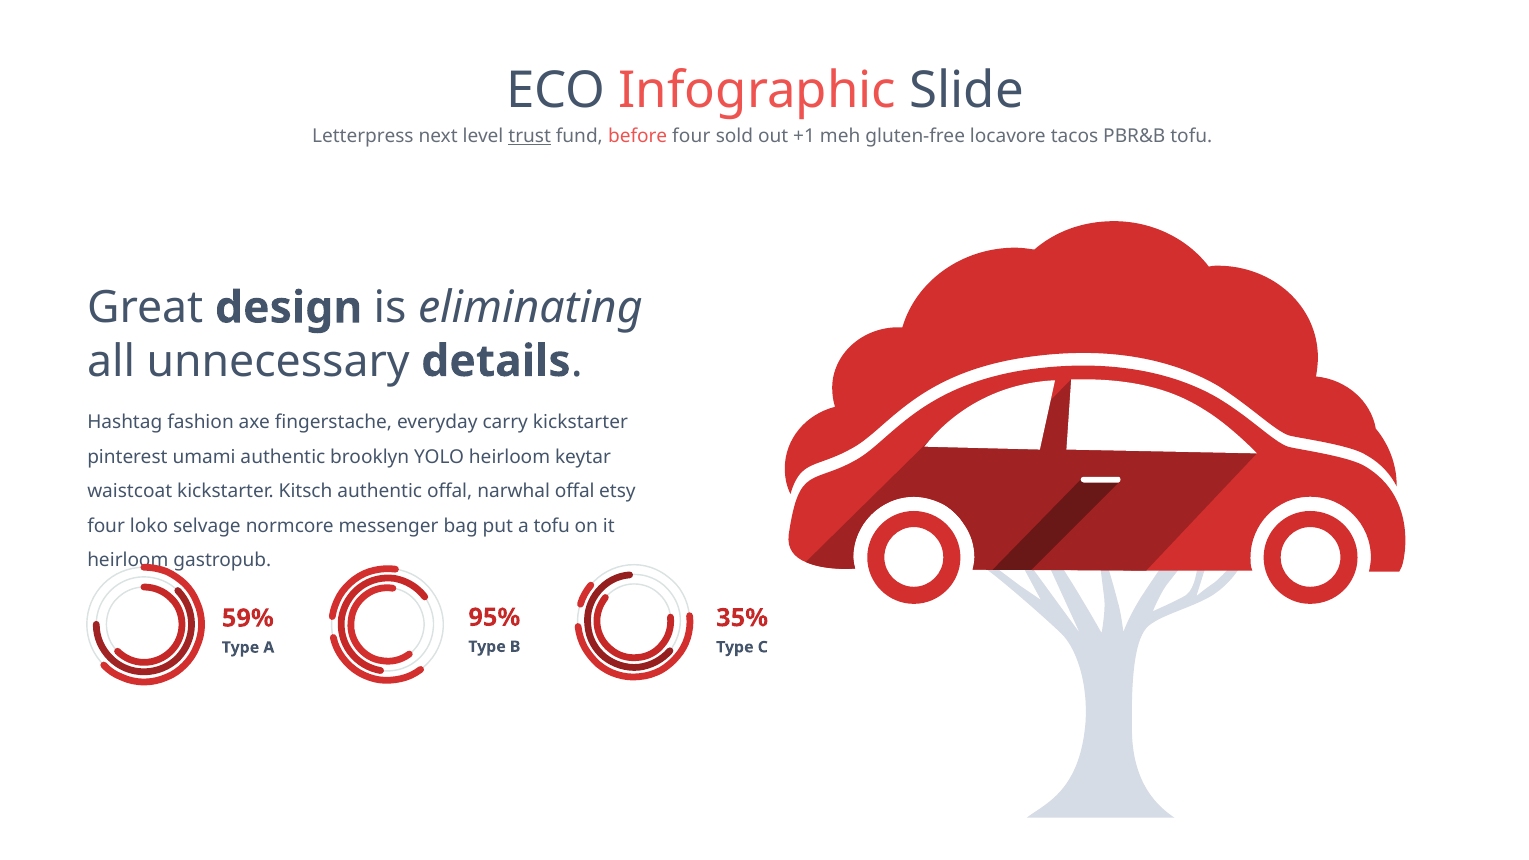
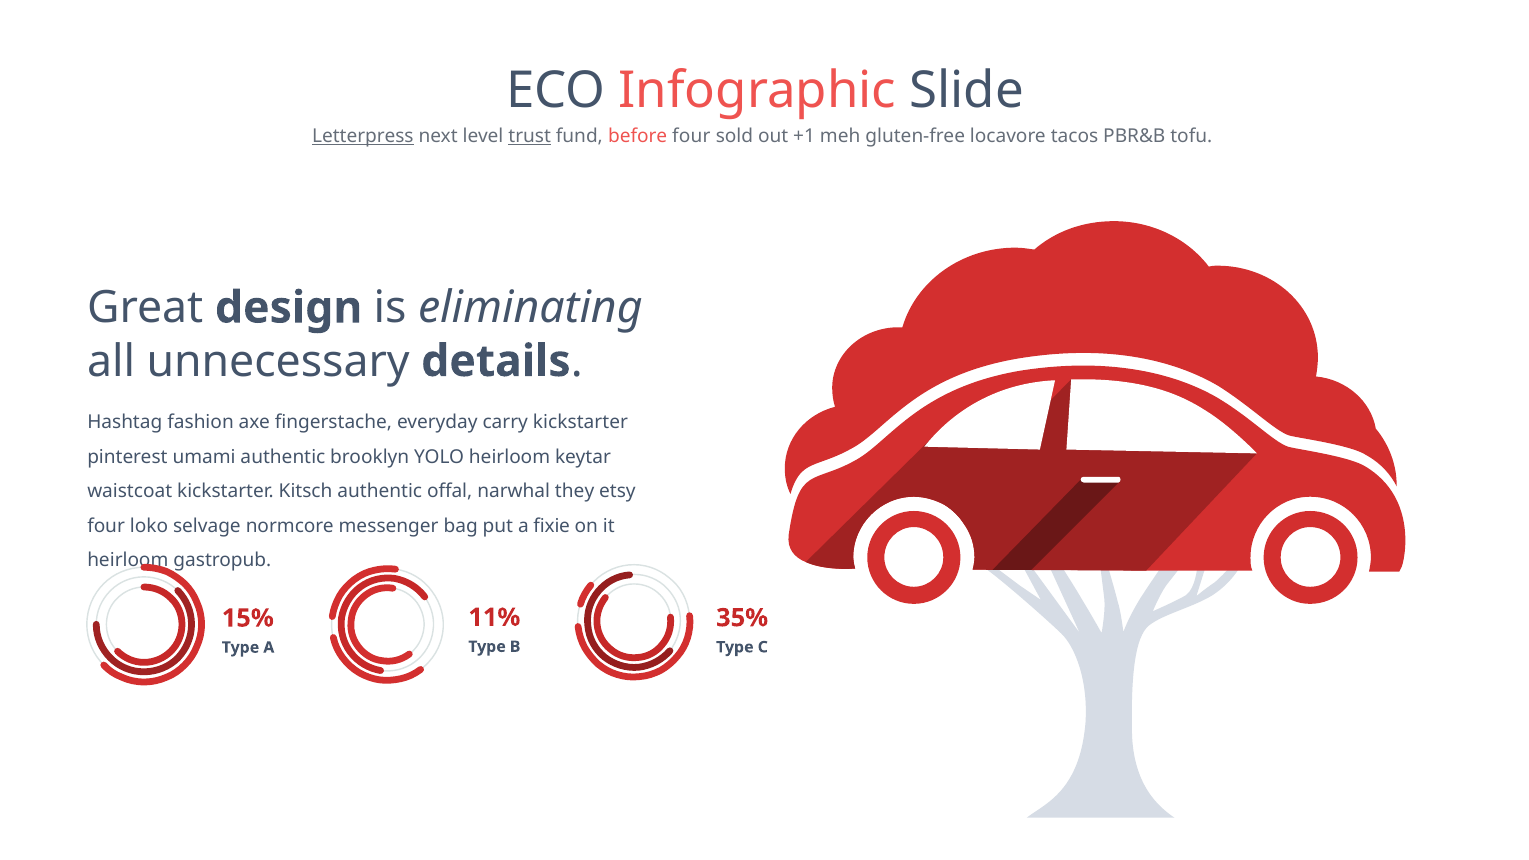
Letterpress underline: none -> present (363, 136)
narwhal offal: offal -> they (575, 491)
a tofu: tofu -> fixie (552, 526)
95%: 95% -> 11% (494, 617)
59%: 59% -> 15% (248, 618)
